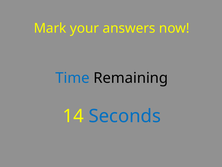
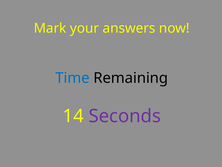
Seconds colour: blue -> purple (125, 116)
